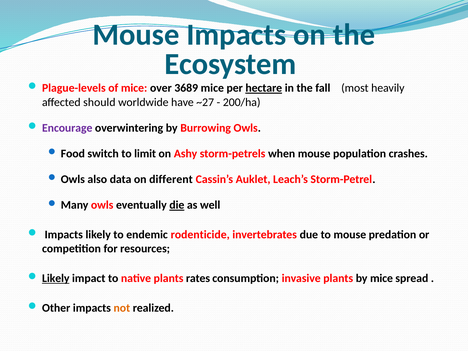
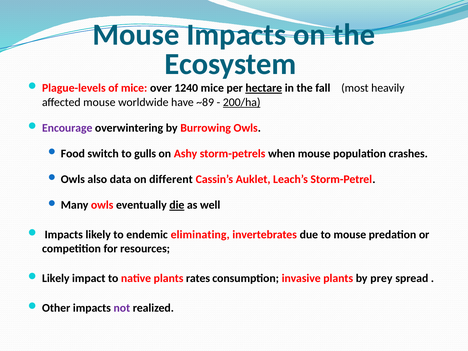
3689: 3689 -> 1240 (186, 88)
affected should: should -> mouse (99, 102)
~27: ~27 -> ~89 (205, 102)
200/ha underline: none -> present (242, 102)
limit: limit -> gulls (145, 154)
rodenticide: rodenticide -> eliminating (200, 235)
Likely underline: present -> none (56, 278)
by mice: mice -> prey (381, 278)
not colour: orange -> purple (122, 308)
